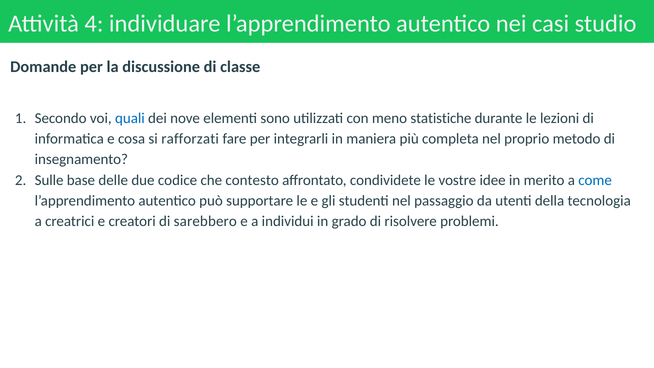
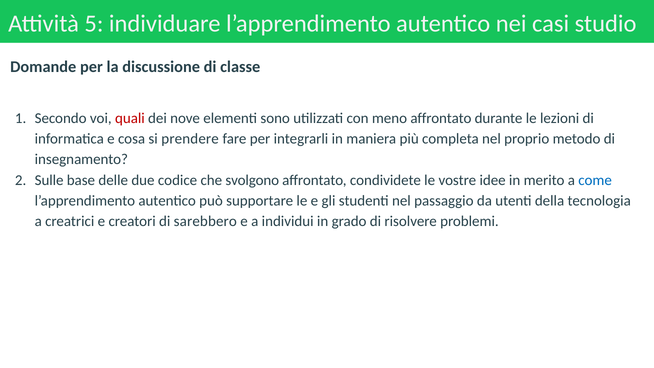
4: 4 -> 5 (94, 23)
quali colour: blue -> red (130, 118)
meno statistiche: statistiche -> affrontato (441, 118)
rafforzati: rafforzati -> prendere (190, 139)
contesto: contesto -> svolgono (252, 180)
